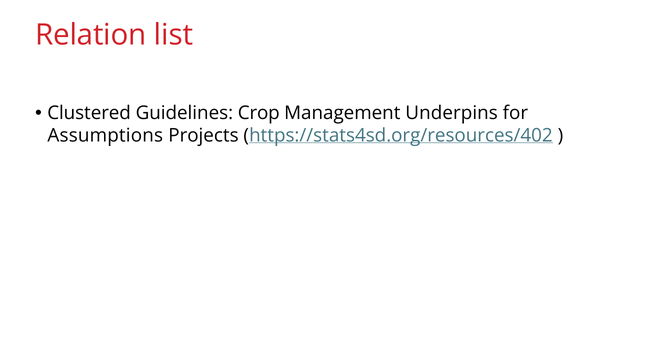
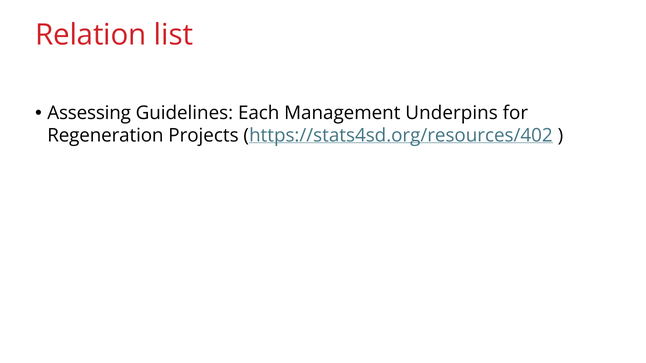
Clustered: Clustered -> Assessing (89, 113)
Crop: Crop -> Each (259, 113)
Assumptions: Assumptions -> Regeneration (105, 136)
